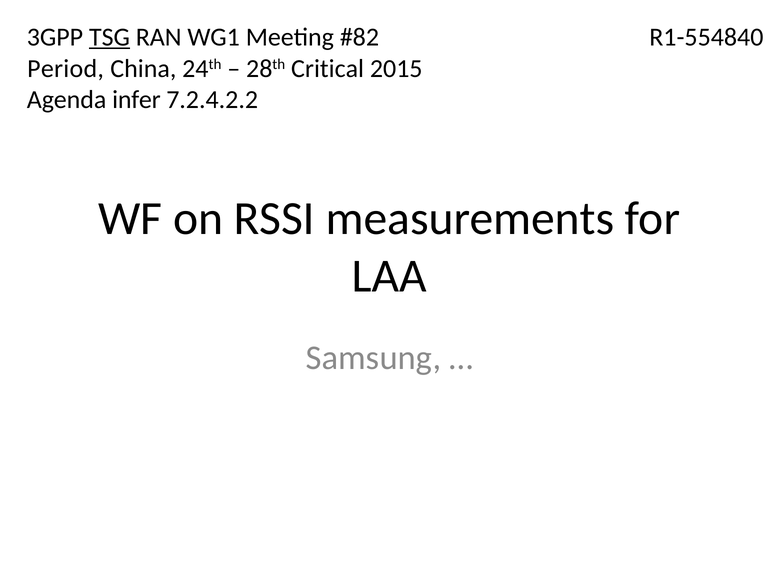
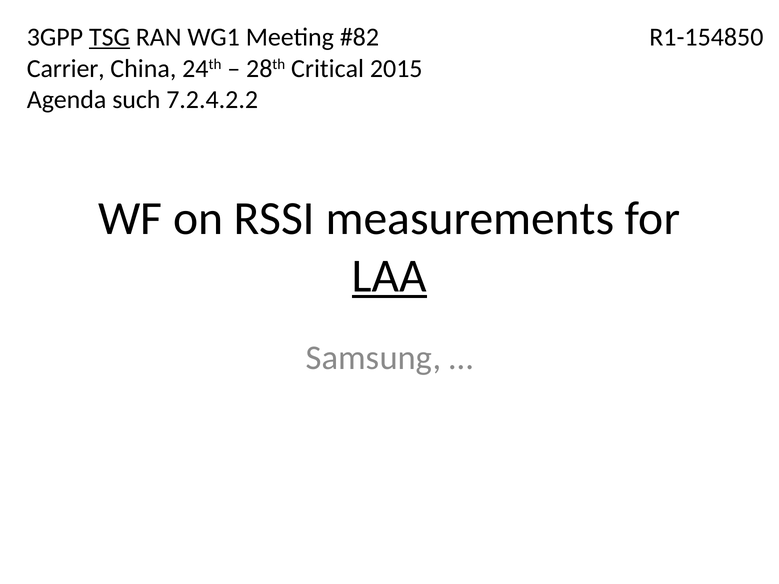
R1-554840: R1-554840 -> R1-154850 (706, 37)
Period: Period -> Carrier (66, 68)
infer: infer -> such (136, 100)
LAA underline: none -> present (389, 276)
